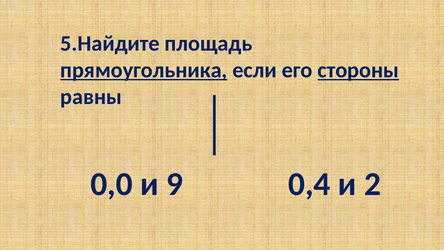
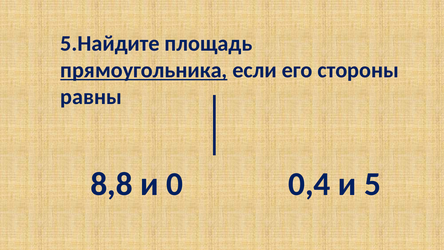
стороны underline: present -> none (358, 70)
0,0: 0,0 -> 8,8 (112, 184)
9: 9 -> 0 (175, 184)
2: 2 -> 5 (372, 184)
